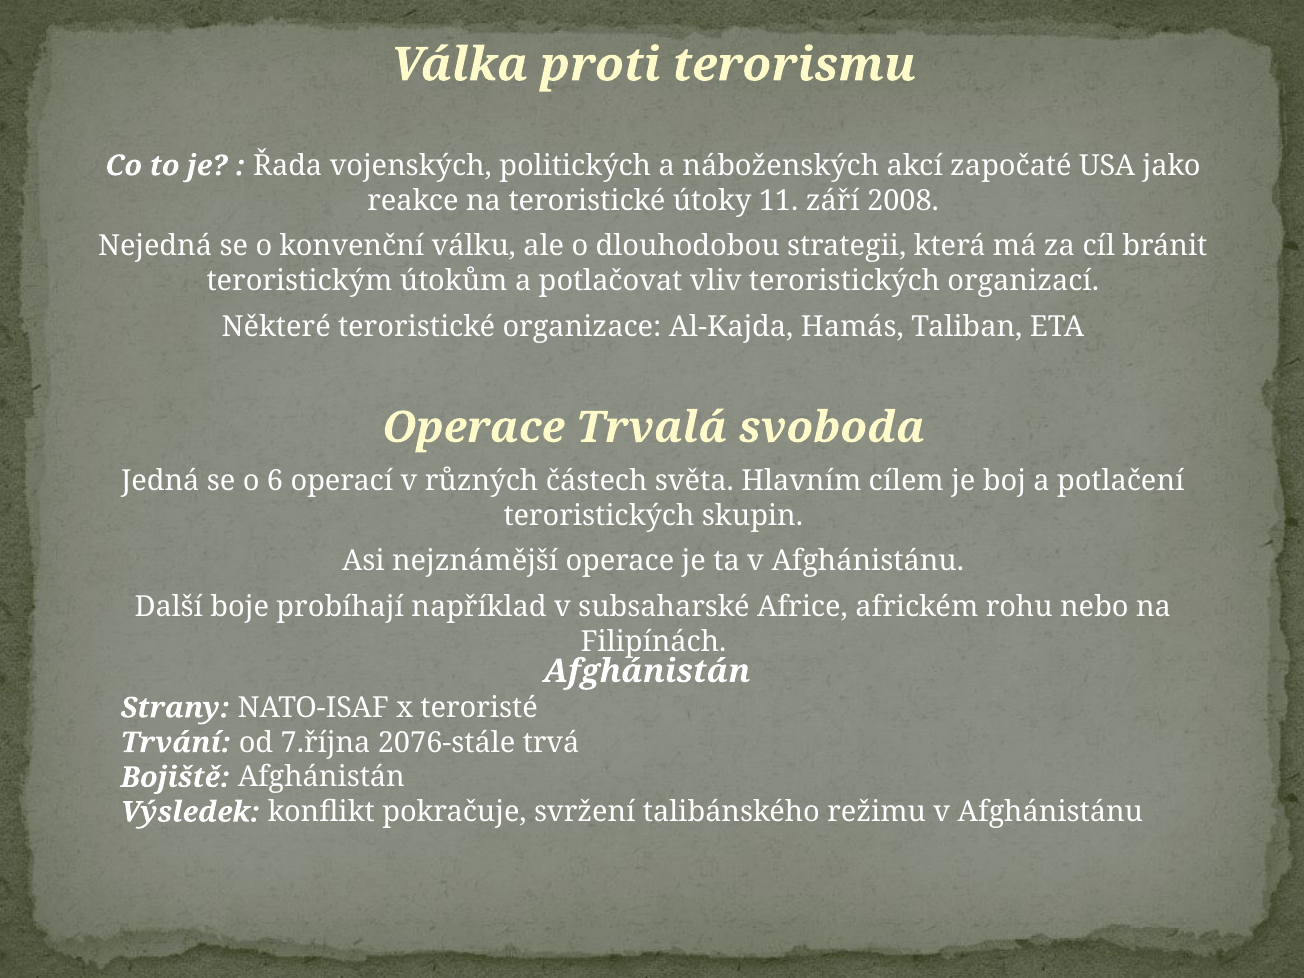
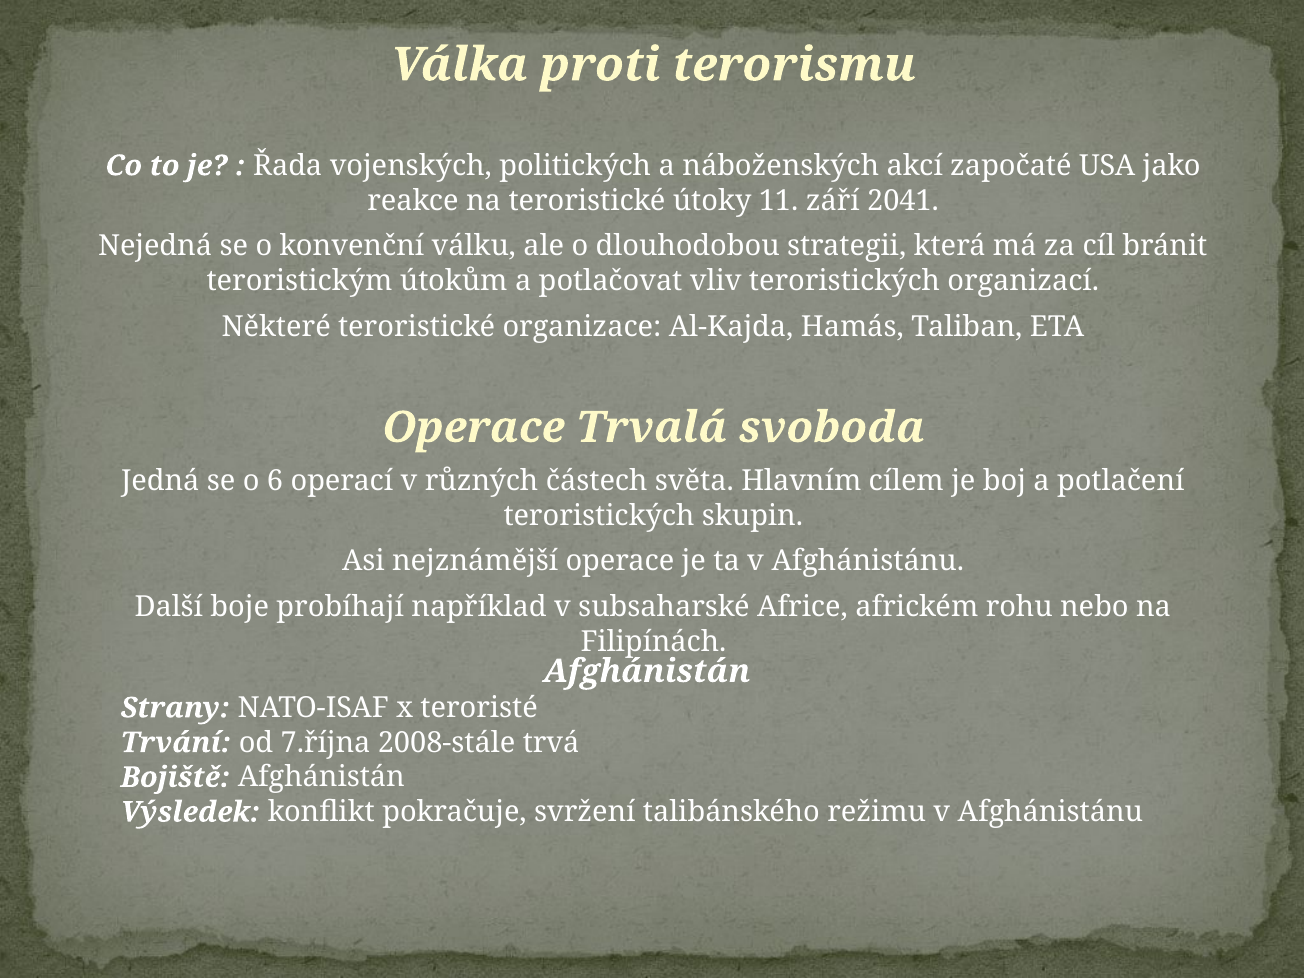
2008: 2008 -> 2041 (903, 201)
2076-stále: 2076-stále -> 2008-stále (447, 743)
